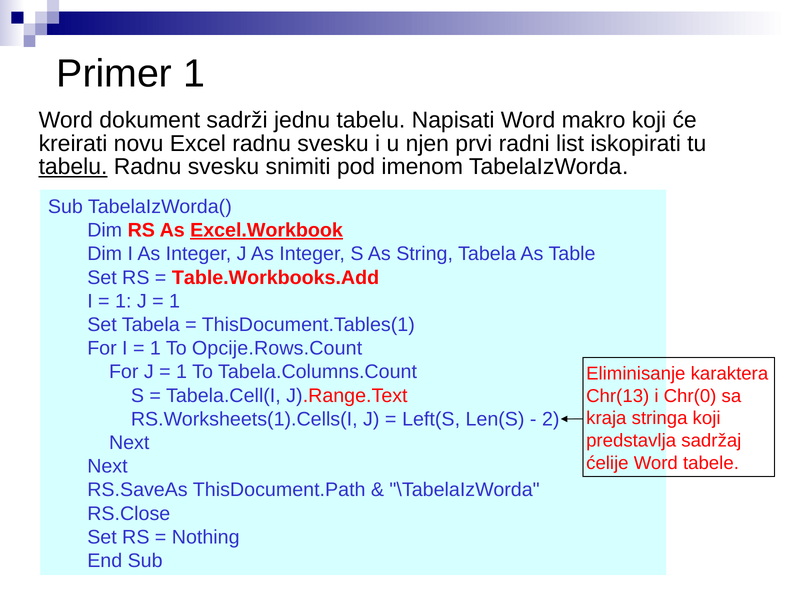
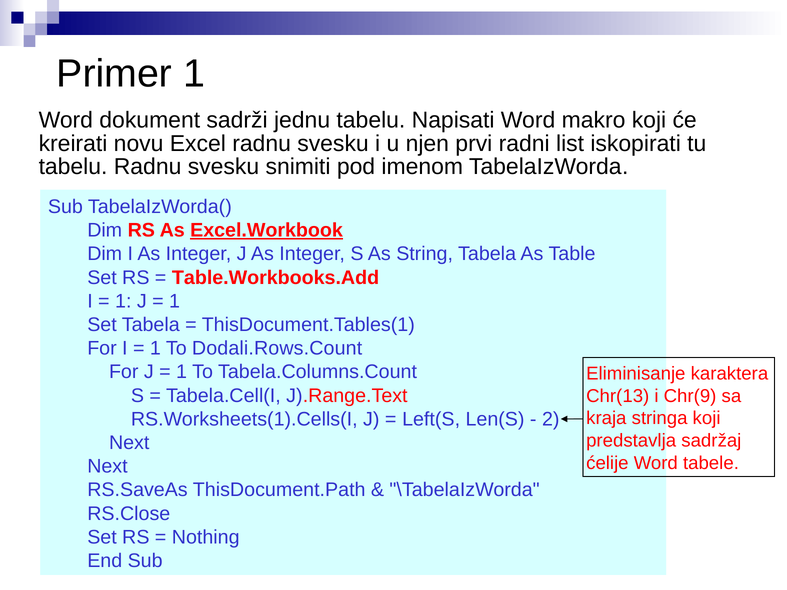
tabelu underline: present -> none (73, 167)
Opcije.Rows.Count: Opcije.Rows.Count -> Dodali.Rows.Count (277, 348)
Chr(0: Chr(0 -> Chr(9 (690, 396)
